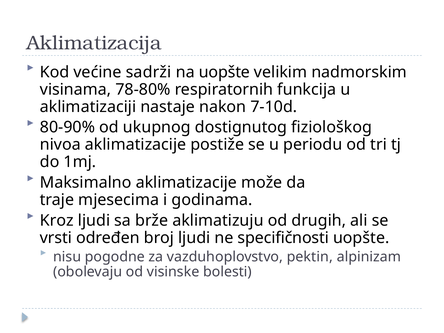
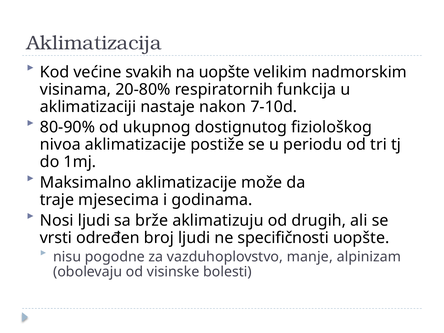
sadrži: sadrži -> svakih (149, 72)
78-80%: 78-80% -> 20-80% (143, 89)
Kroz: Kroz -> Nosi (57, 221)
pektin: pektin -> manje (310, 257)
